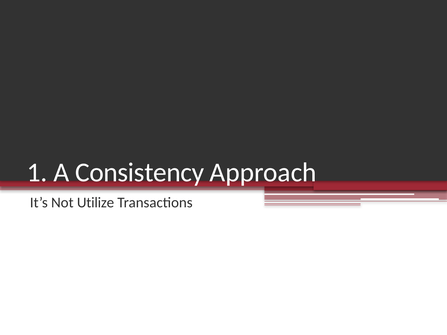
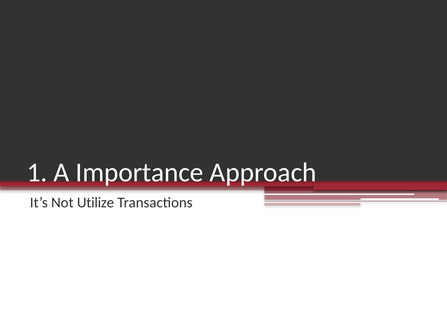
Consistency: Consistency -> Importance (140, 173)
